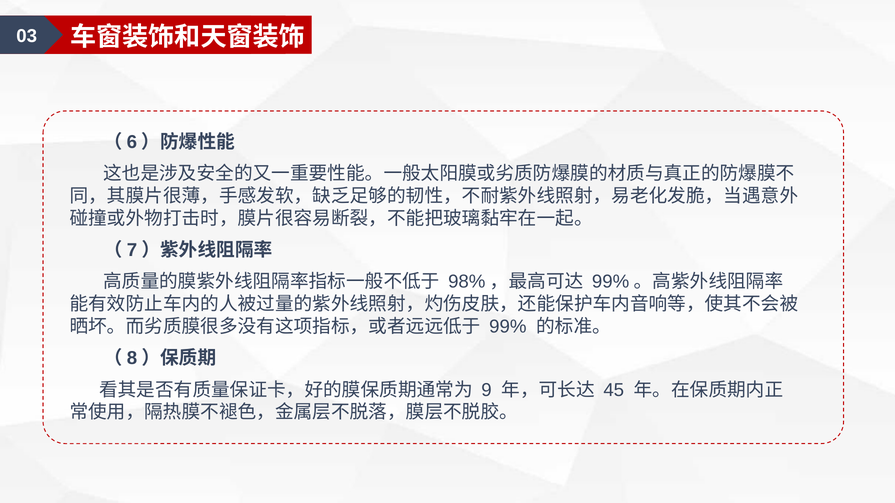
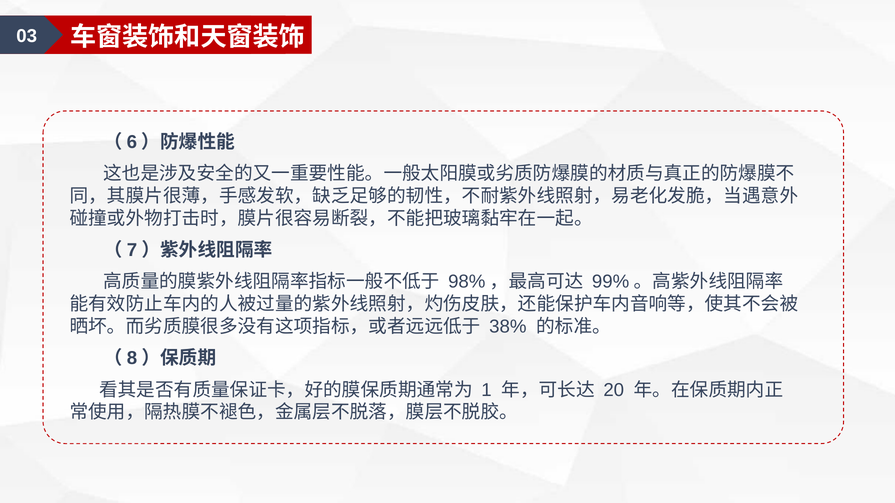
99%: 99% -> 38% (508, 327)
9: 9 -> 1 (487, 390)
45: 45 -> 20 (614, 390)
